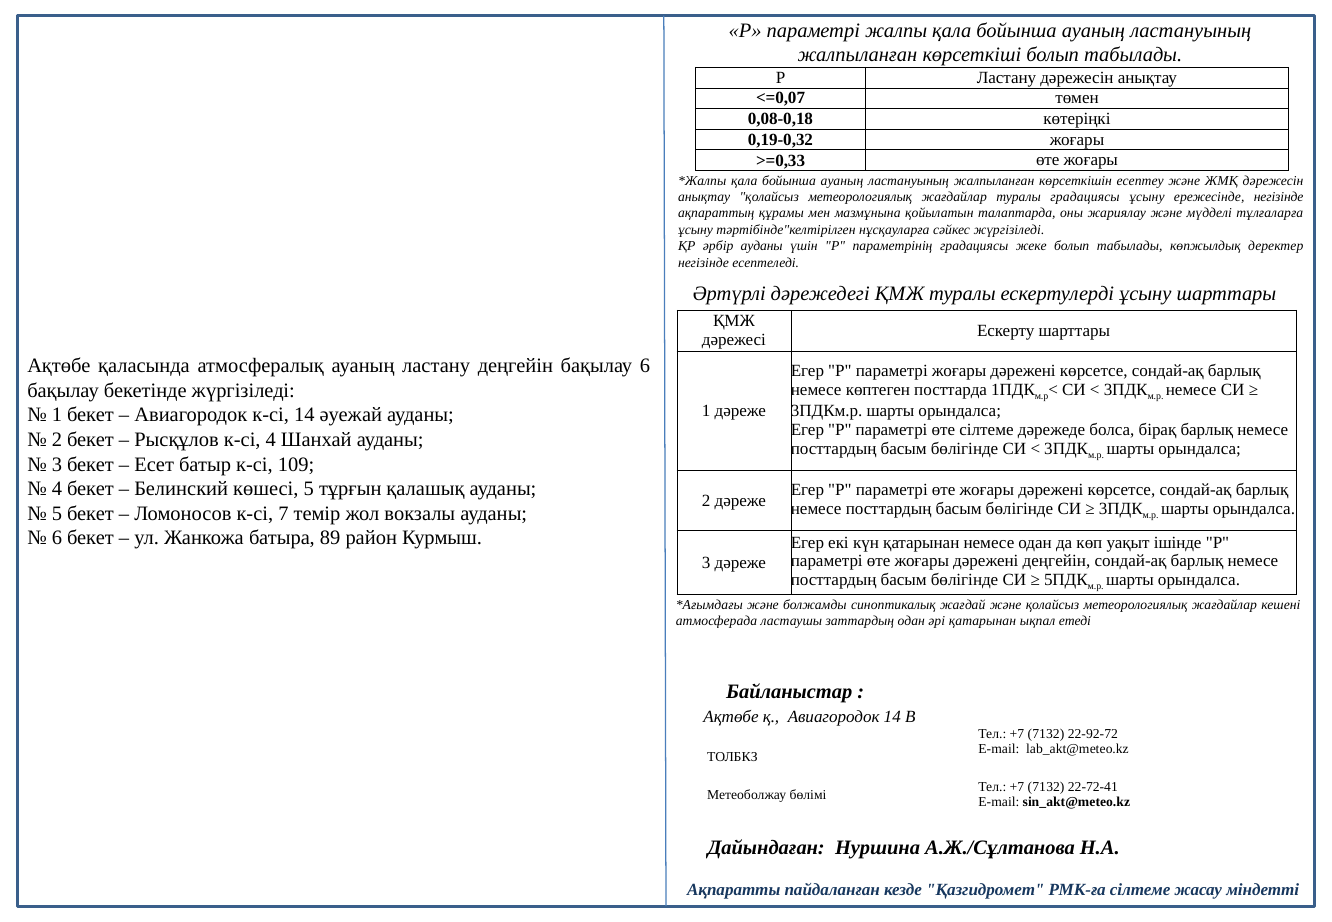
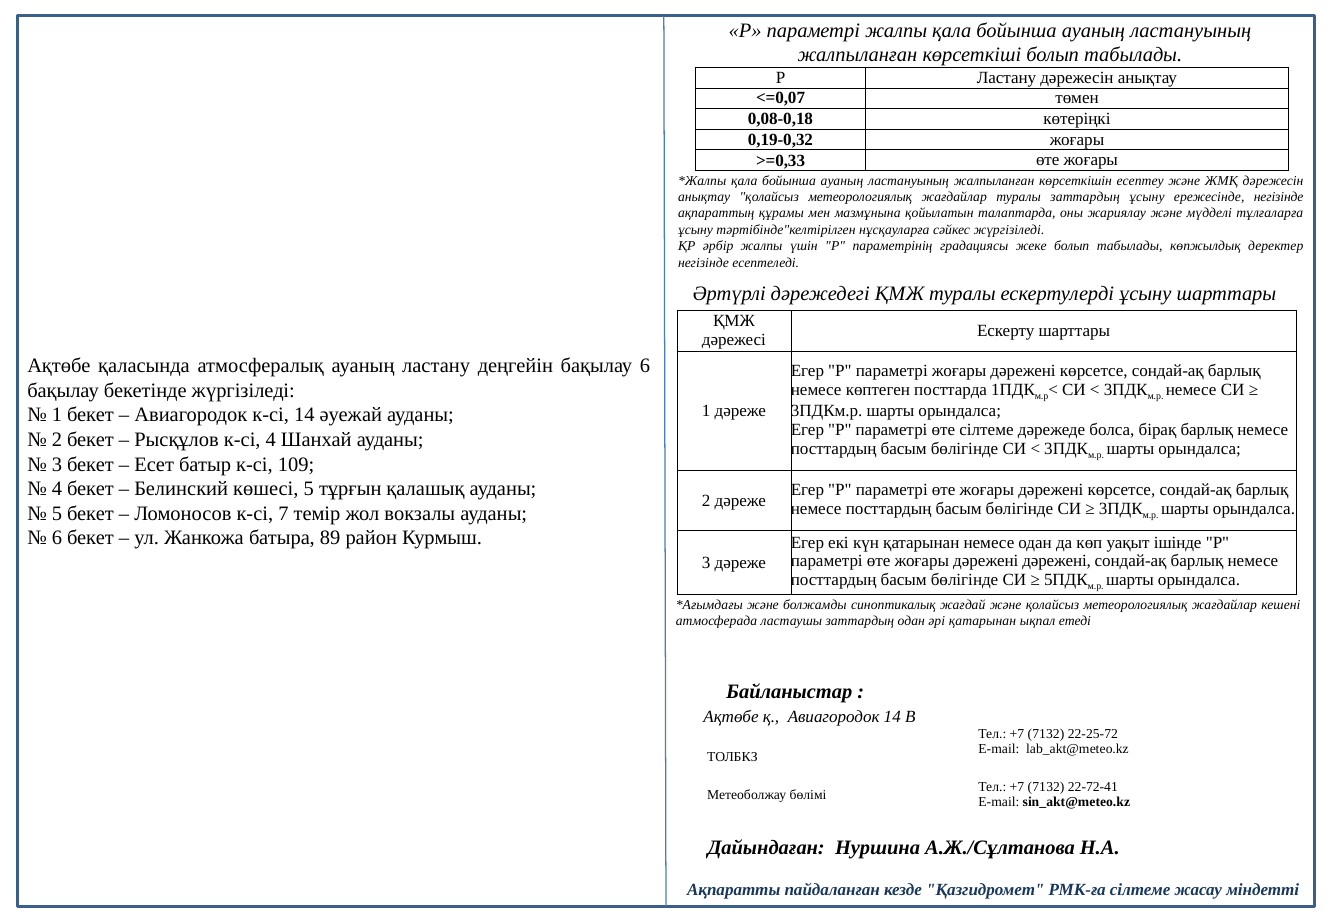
туралы градациясы: градациясы -> заттардың (1085, 197)
әрбір ауданы: ауданы -> жалпы (762, 246)
дәрежені деңгейін: деңгейін -> дәрежені (1057, 561)
22-92-72: 22-92-72 -> 22-25-72 (1093, 734)
